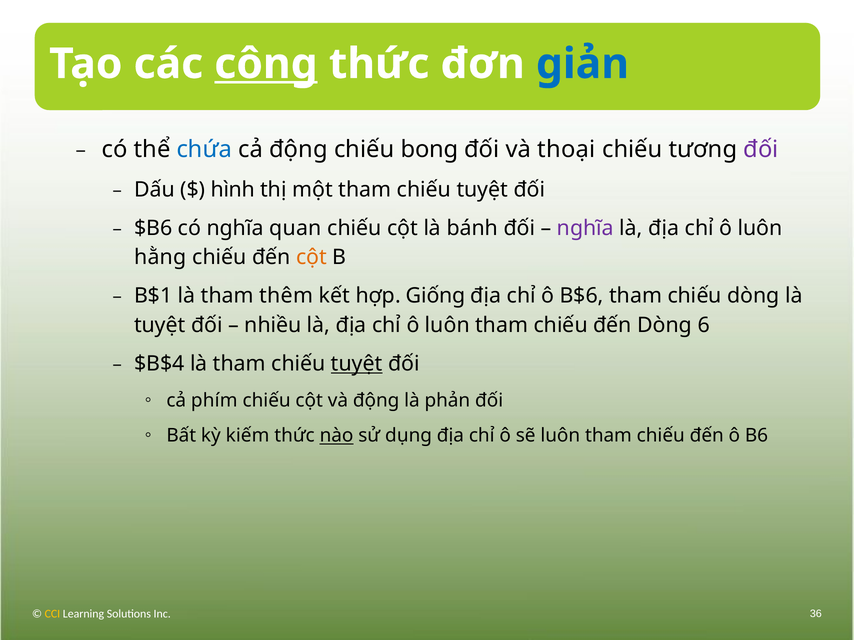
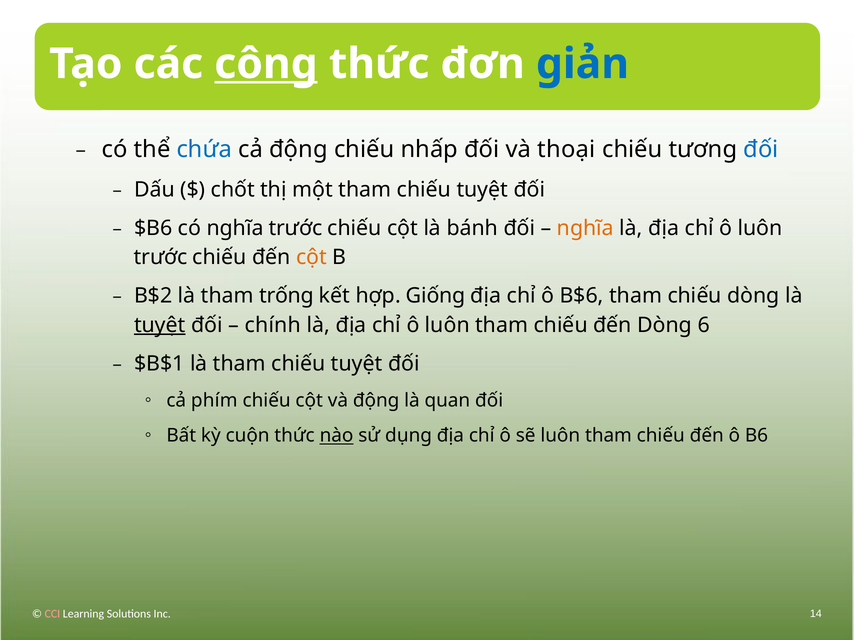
bong: bong -> nhấp (429, 150)
đối colour: purple -> blue (761, 150)
hình: hình -> chốt (233, 190)
nghĩa quan: quan -> trước (296, 228)
nghĩa colour: purple -> orange (585, 228)
hằng: hằng -> trước (161, 257)
B$1: B$1 -> B$2 (153, 296)
thêm: thêm -> trống (286, 296)
tuyệt underline: none -> present (160, 325)
nhiều: nhiều -> chính (273, 325)
$B$4: $B$4 -> $B$1 (159, 364)
tuyệt underline: present -> none (357, 364)
phản: phản -> quan (447, 401)
kiếm: kiếm -> cuộn (248, 436)
CCI colour: yellow -> pink (52, 614)
36: 36 -> 14 (816, 614)
